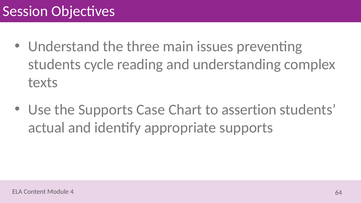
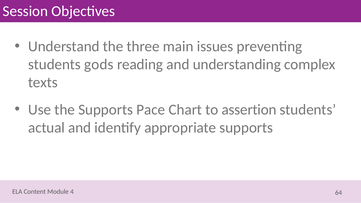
cycle: cycle -> gods (99, 65)
Case: Case -> Pace (151, 110)
